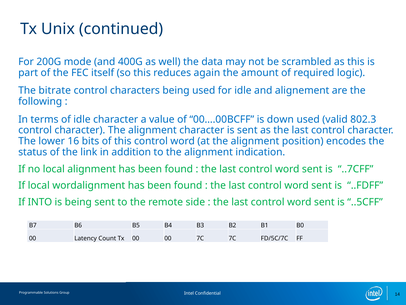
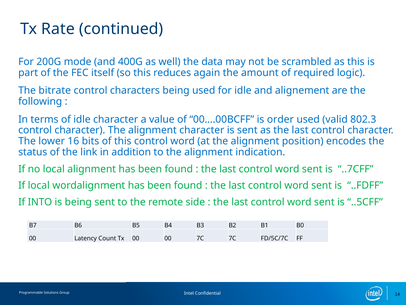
Unix: Unix -> Rate (58, 29)
down: down -> order (280, 119)
